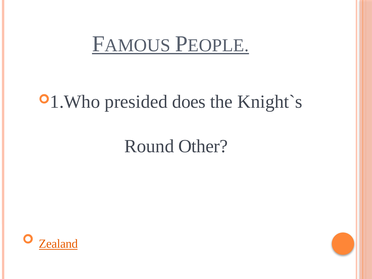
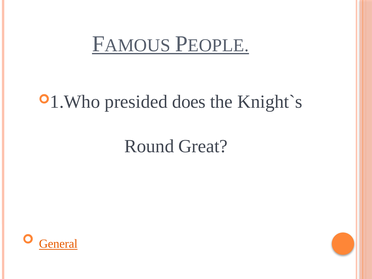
Other: Other -> Great (203, 146)
Zealand: Zealand -> General (58, 244)
